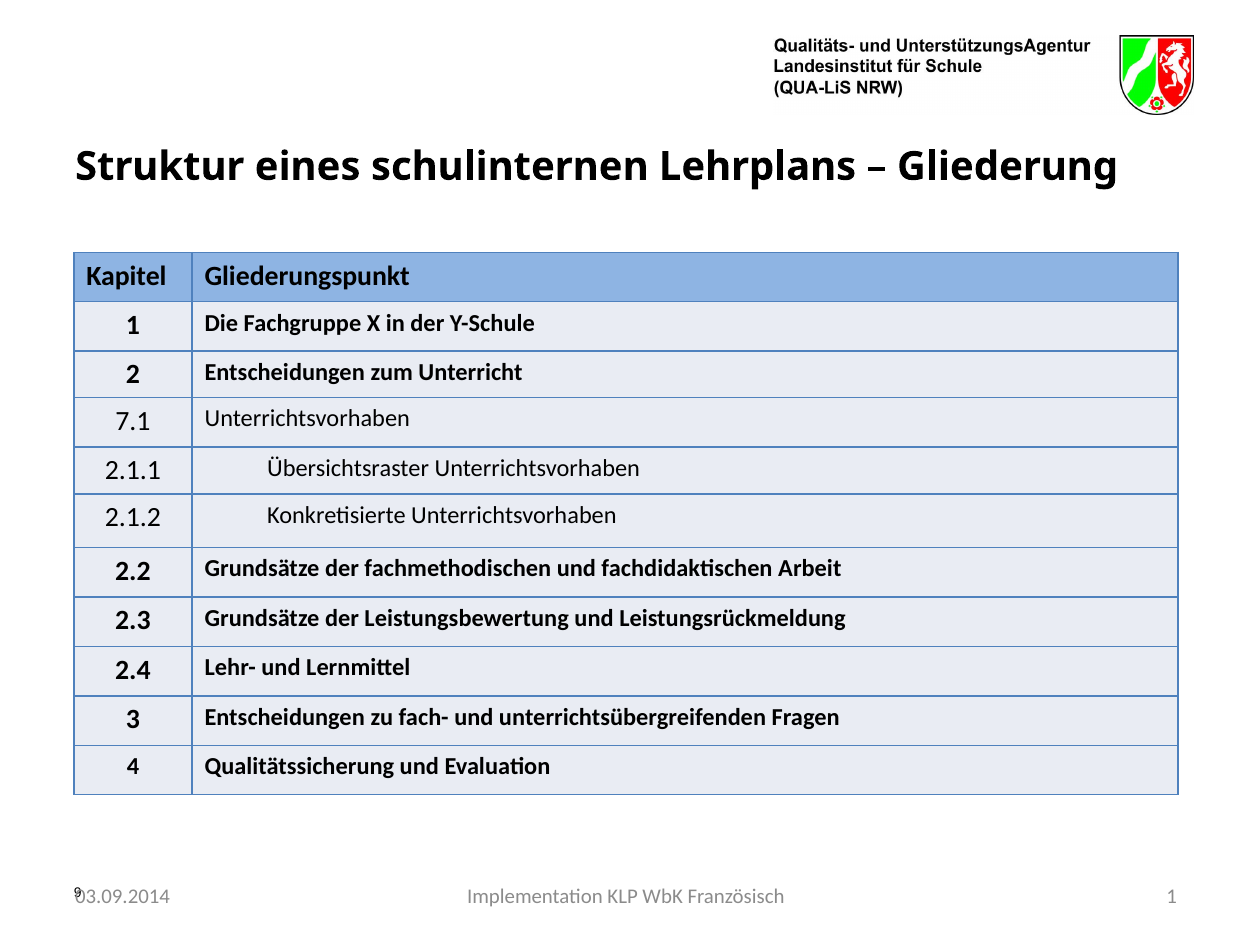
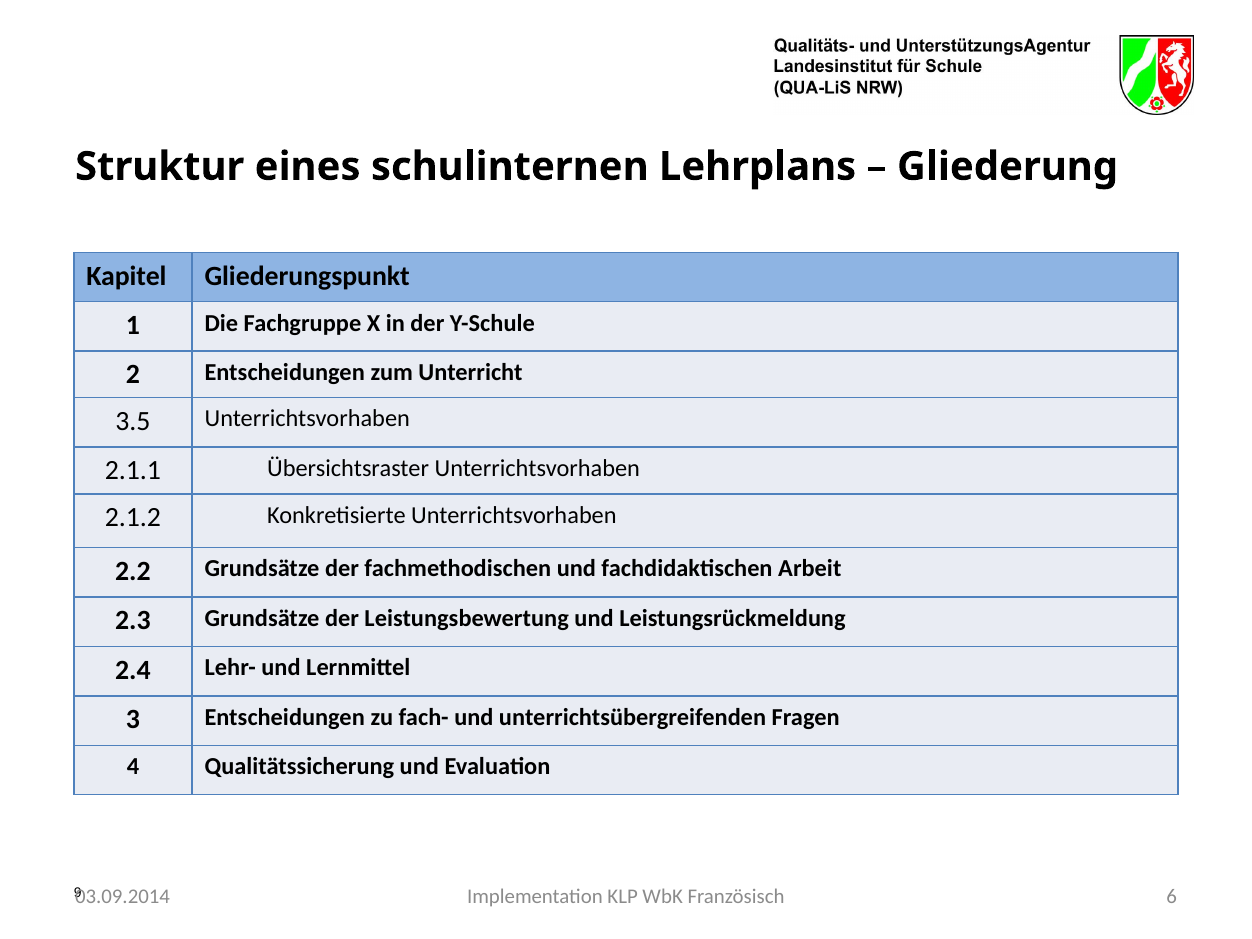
7.1: 7.1 -> 3.5 (133, 421)
Französisch 1: 1 -> 6 (1172, 897)
